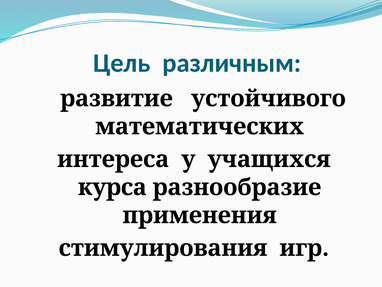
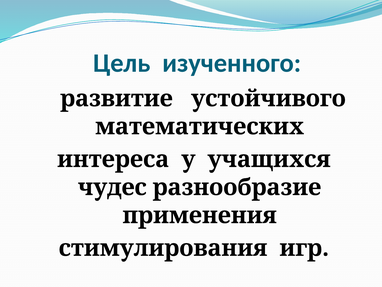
различным: различным -> изученного (232, 63)
курса: курса -> чудес (112, 187)
